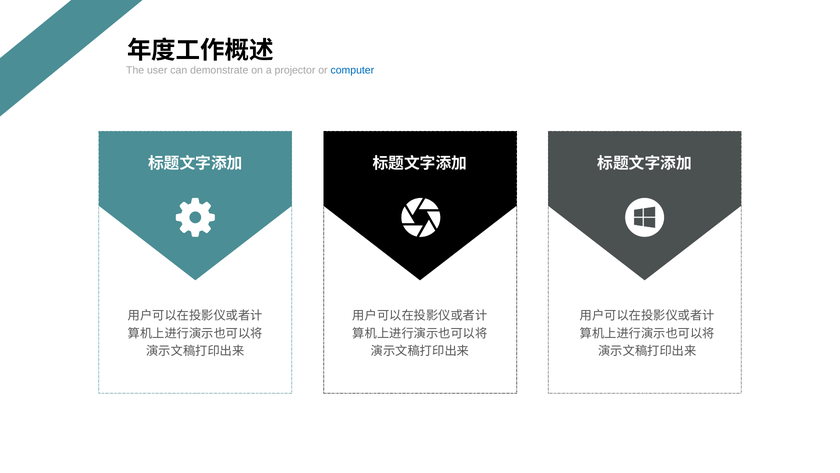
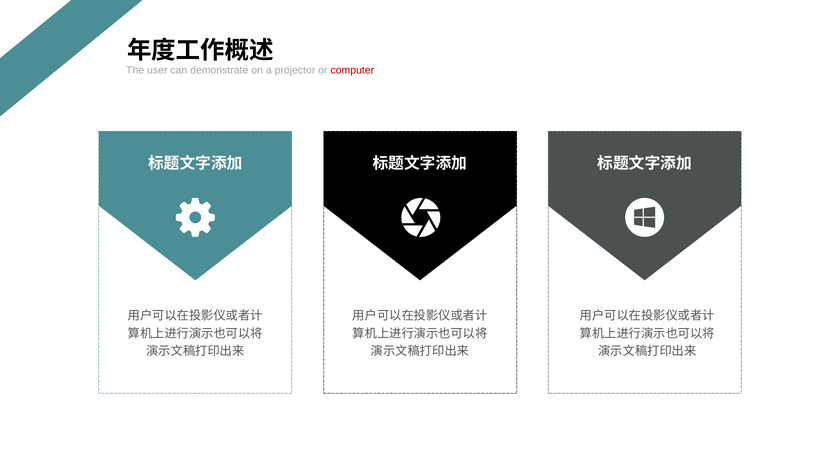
computer colour: blue -> red (352, 70)
